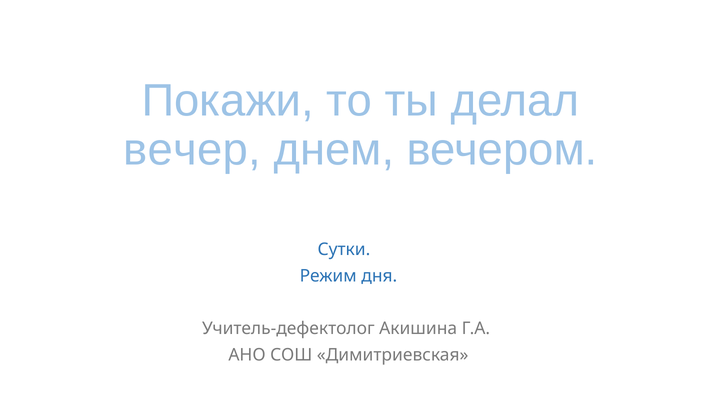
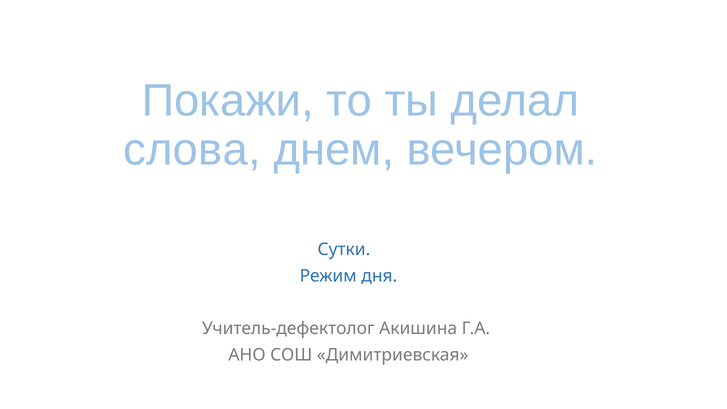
вечер: вечер -> слова (192, 150)
